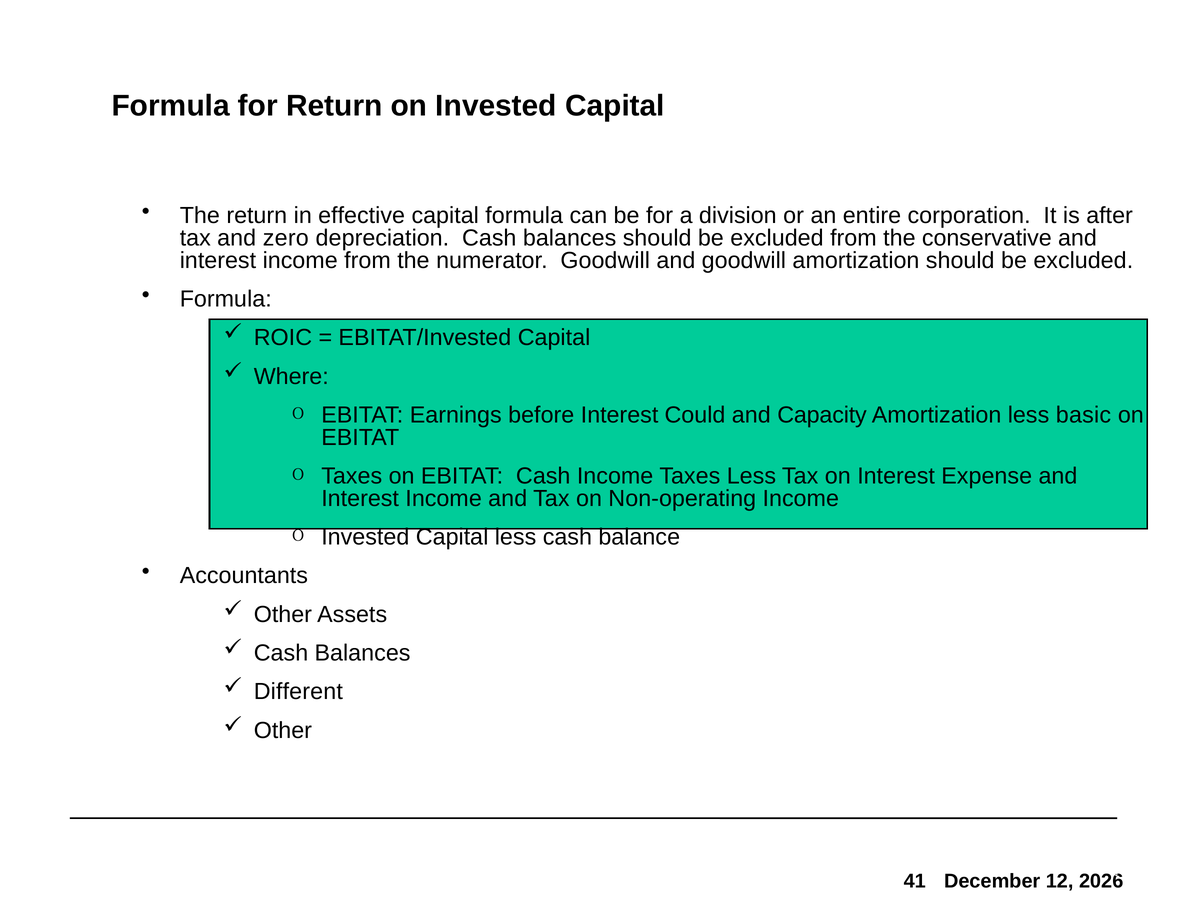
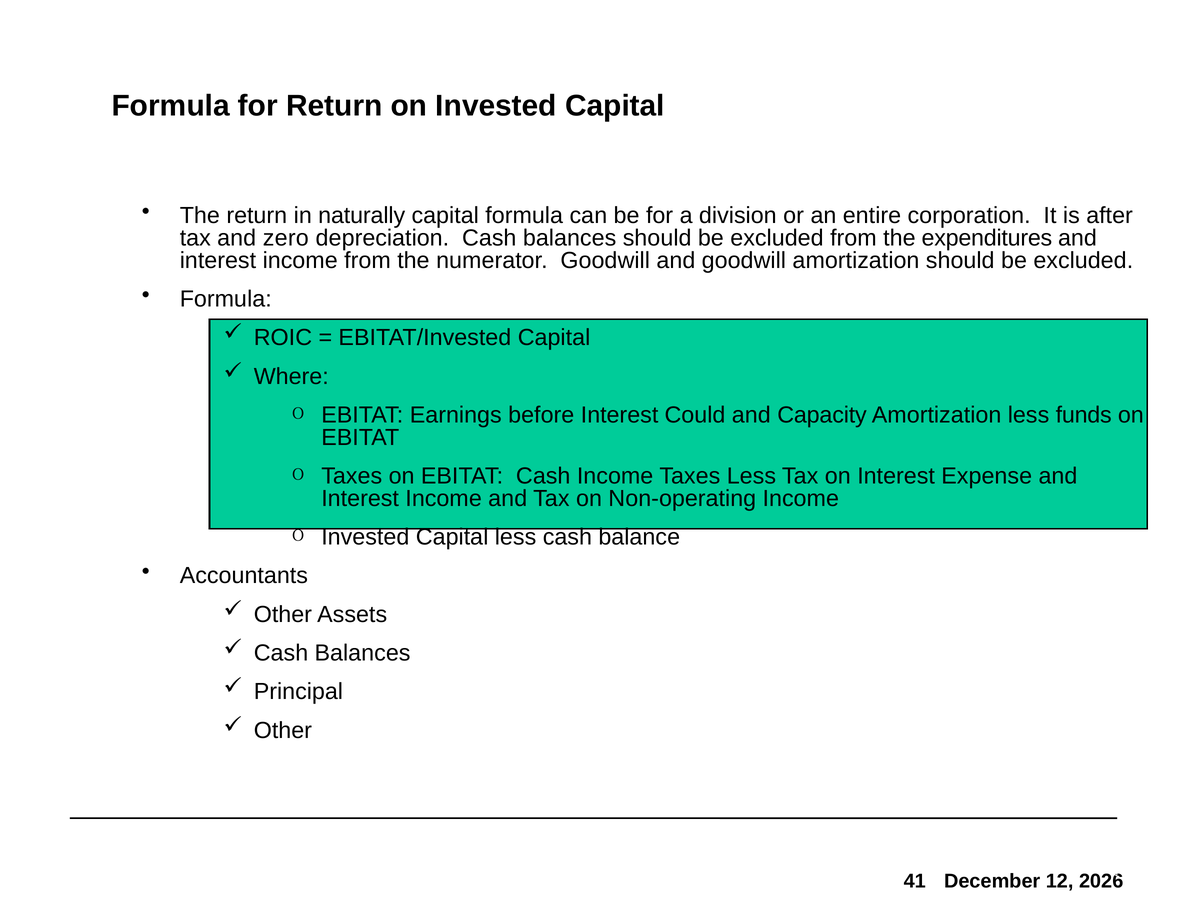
effective: effective -> naturally (362, 216)
conservative: conservative -> expenditures (987, 238)
basic: basic -> funds (1084, 415)
Different: Different -> Principal (298, 692)
